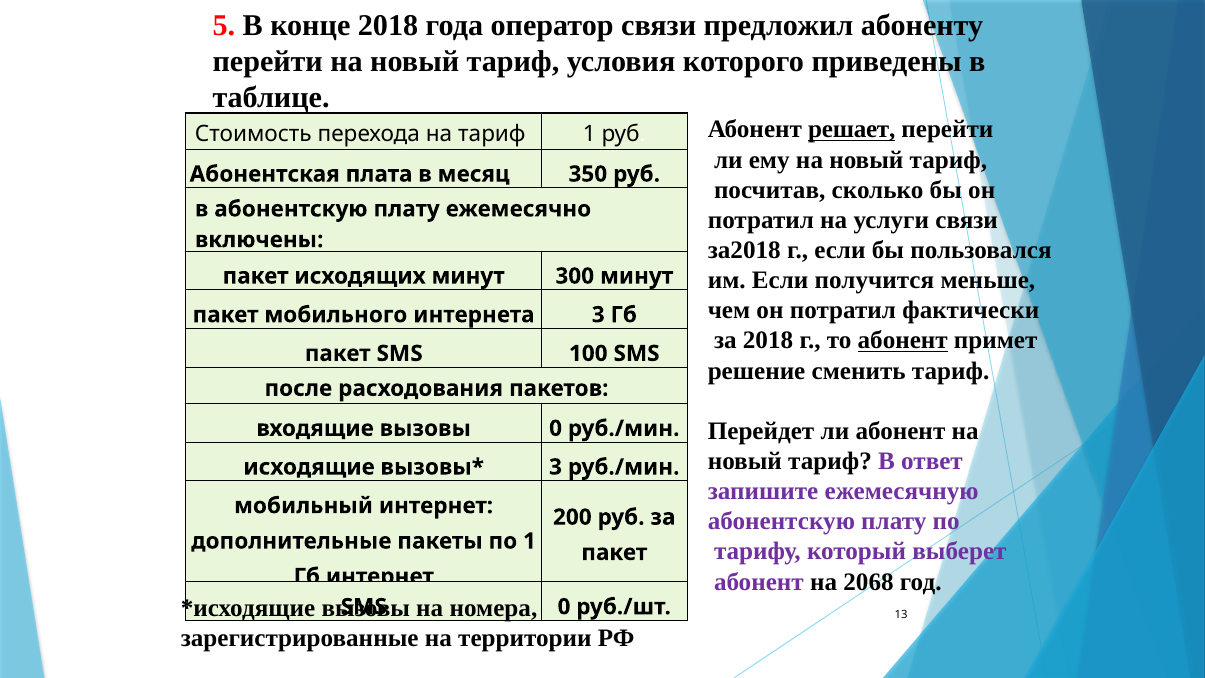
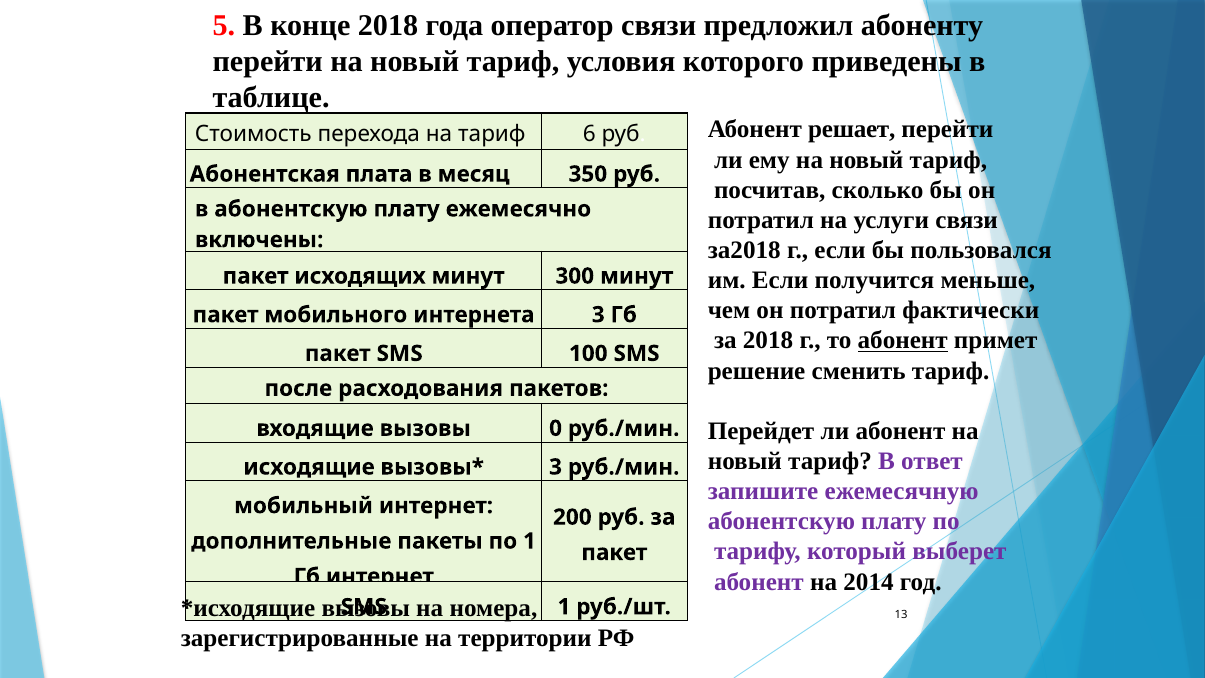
решает underline: present -> none (852, 130)
тариф 1: 1 -> 6 (589, 134)
2068: 2068 -> 2014 (869, 582)
0: 0 -> 1 (564, 607)
